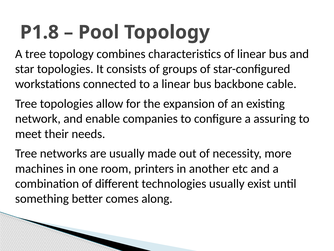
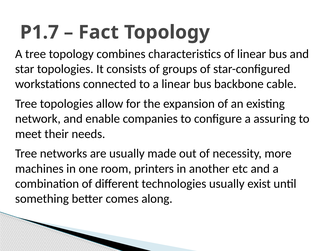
P1.8: P1.8 -> P1.7 (39, 32)
Pool: Pool -> Fact (99, 32)
